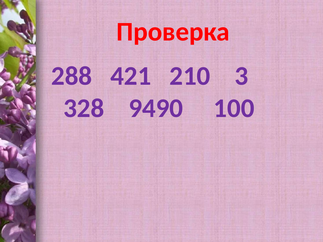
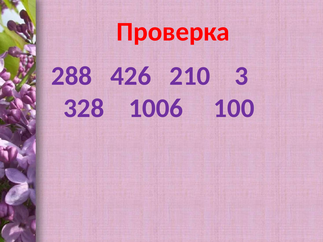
421: 421 -> 426 (131, 76)
9490: 9490 -> 1006 (156, 108)
